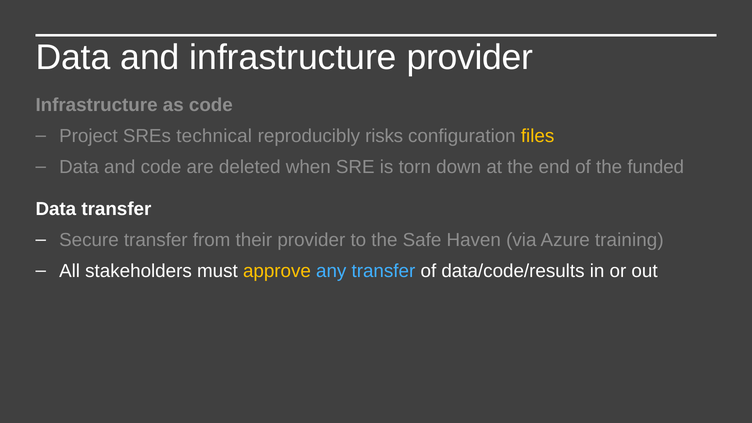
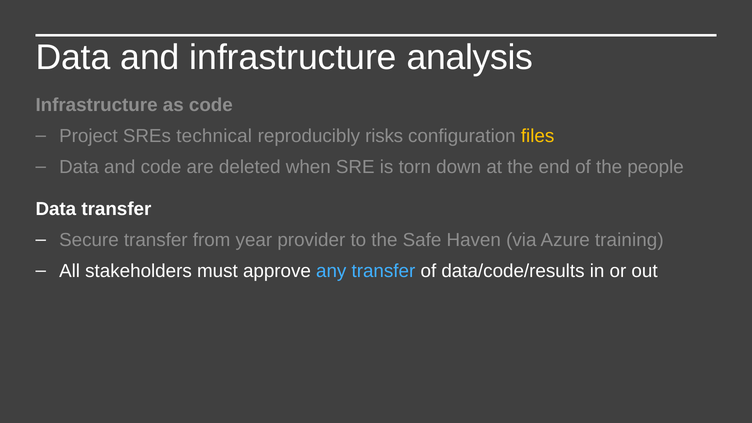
infrastructure provider: provider -> analysis (470, 58)
funded: funded -> people (656, 167)
their: their -> year (254, 240)
approve colour: yellow -> white (277, 271)
